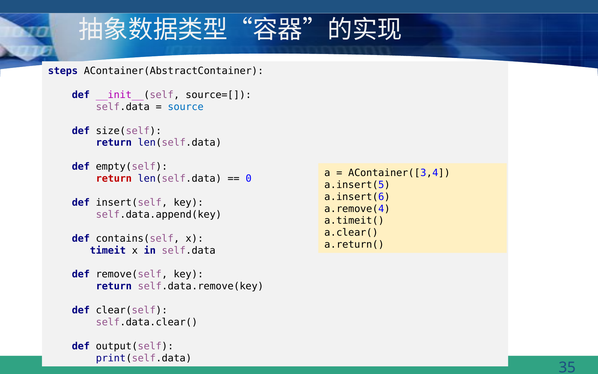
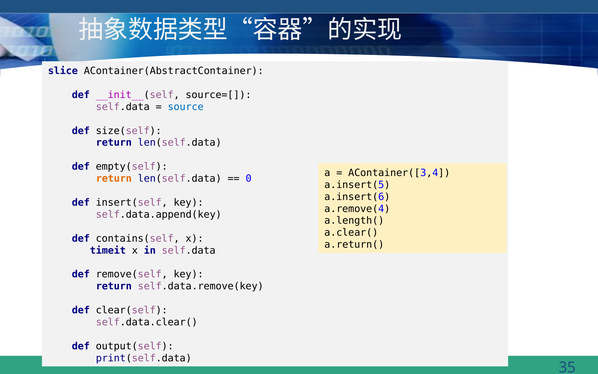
steps: steps -> slice (63, 71)
return colour: red -> orange (114, 178)
a.timeit(: a.timeit( -> a.length( (354, 221)
